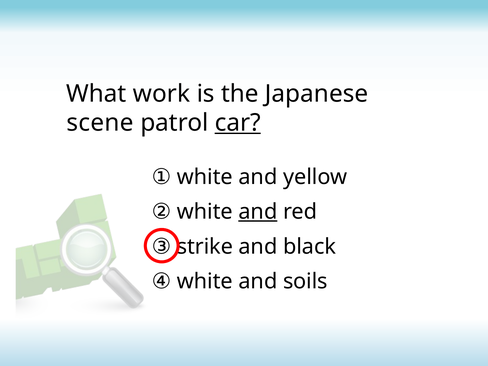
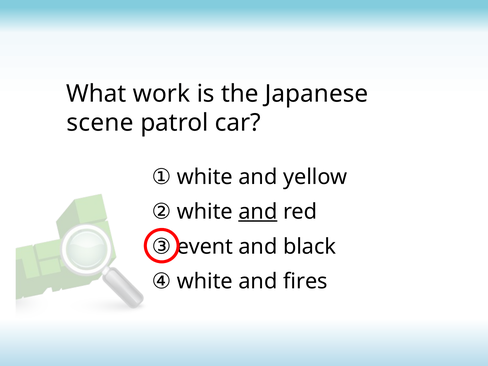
car underline: present -> none (238, 123)
strike: strike -> event (205, 247)
soils: soils -> fires (305, 281)
